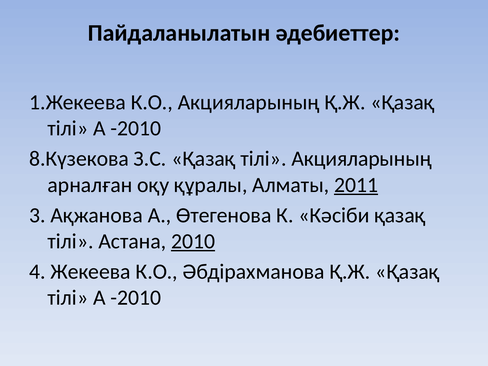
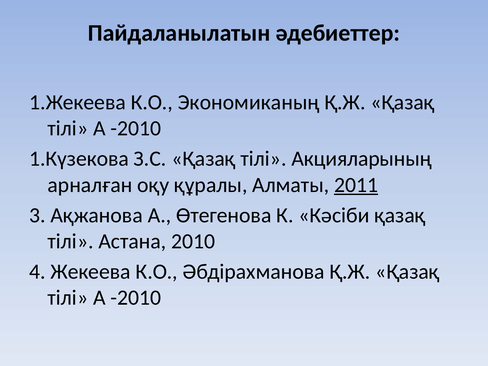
К.О Акцияларының: Акцияларының -> Экономиканың (249, 102)
8.Күзекова: 8.Күзекова -> 1.Күзекова (79, 159)
2010 underline: present -> none (193, 241)
